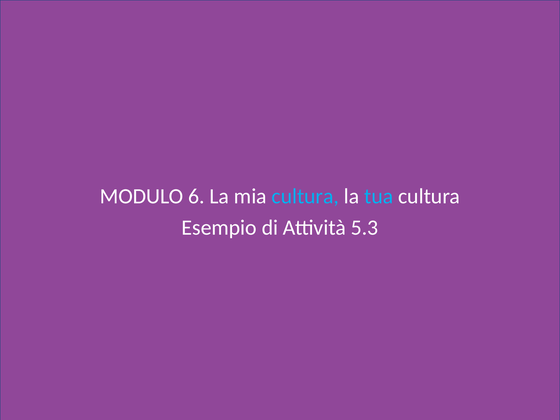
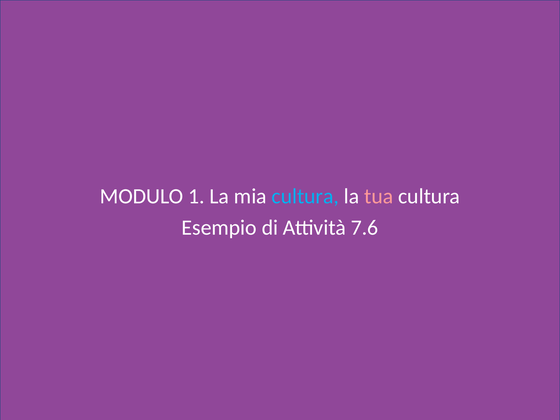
6: 6 -> 1 (196, 196)
tua colour: light blue -> pink (379, 196)
5.3: 5.3 -> 7.6 (365, 228)
